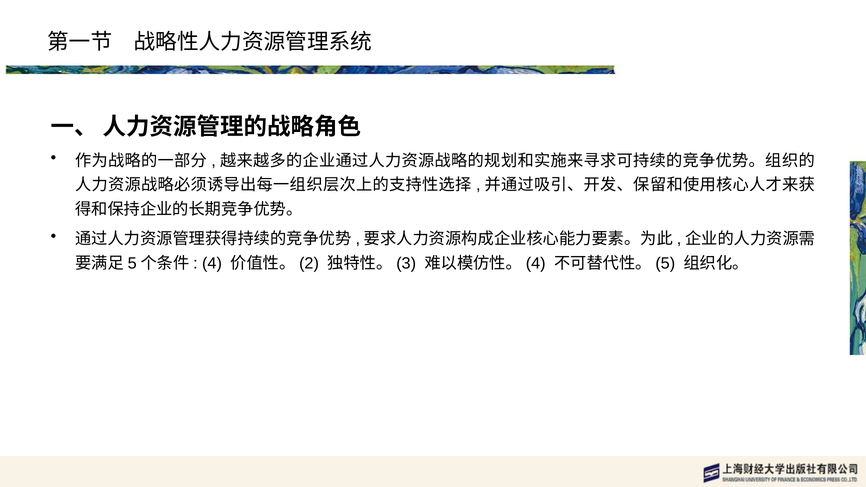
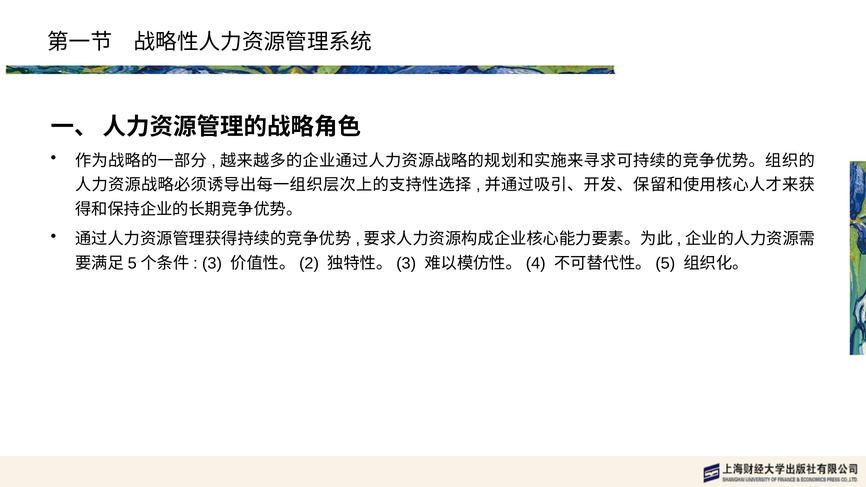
4: 4 -> 3 (212, 263)
